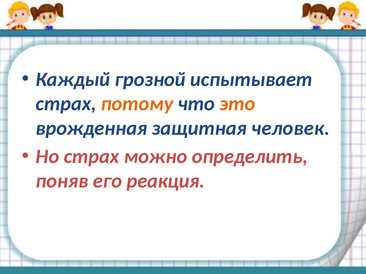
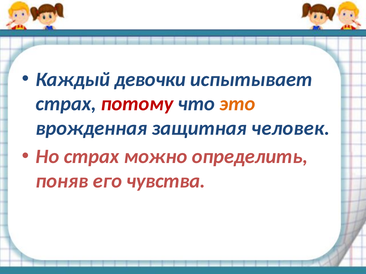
грозной: грозной -> девочки (150, 80)
потому colour: orange -> red (137, 104)
реакция: реакция -> чувства (166, 181)
